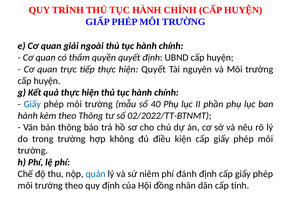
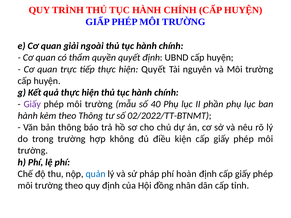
Giấy colour: blue -> purple (32, 104)
niêm: niêm -> pháp (149, 174)
đánh: đánh -> hoàn (186, 174)
